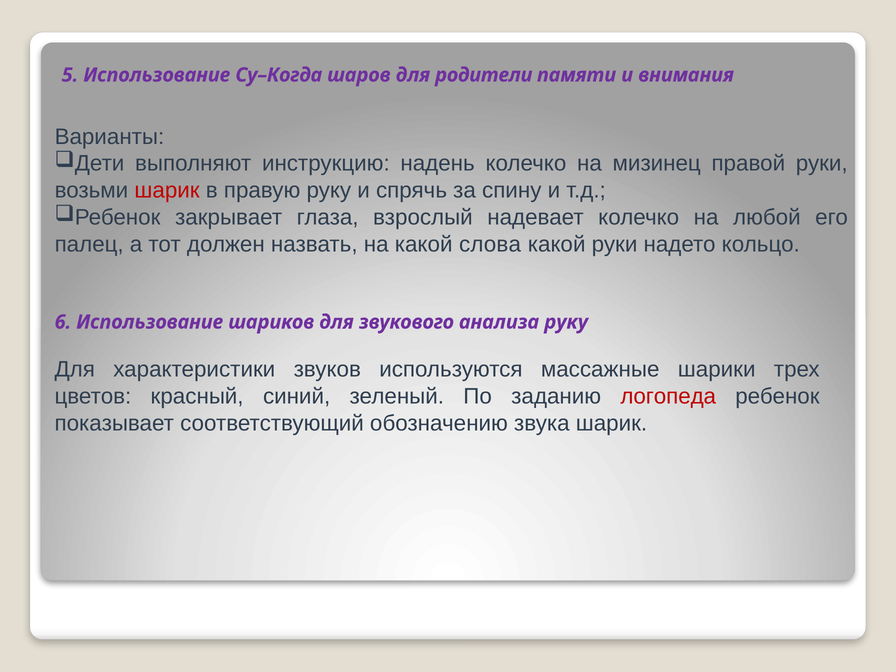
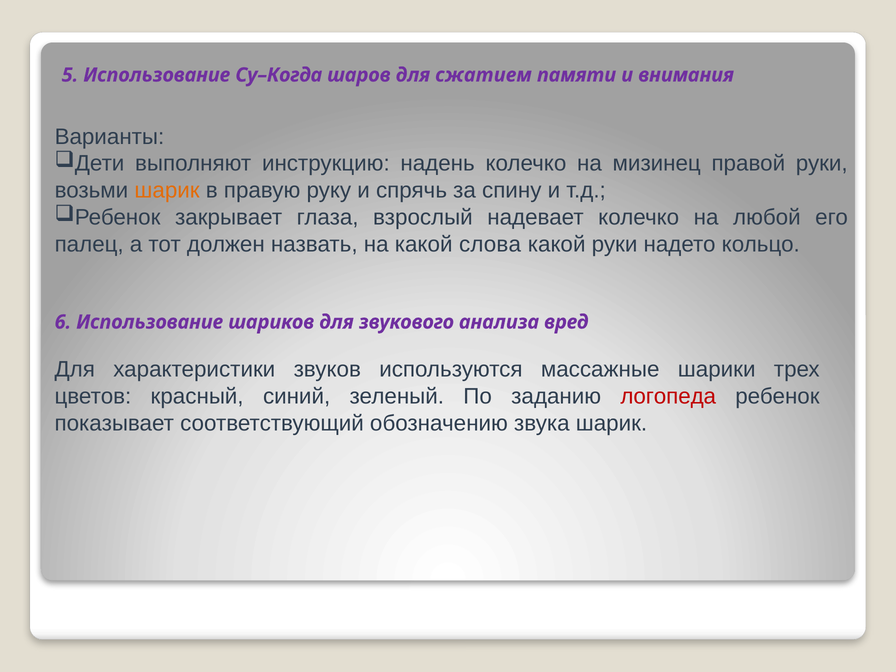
родители: родители -> сжатием (484, 75)
шарик colour: red -> orange (167, 190)
анализа руку: руку -> вред (566, 322)
